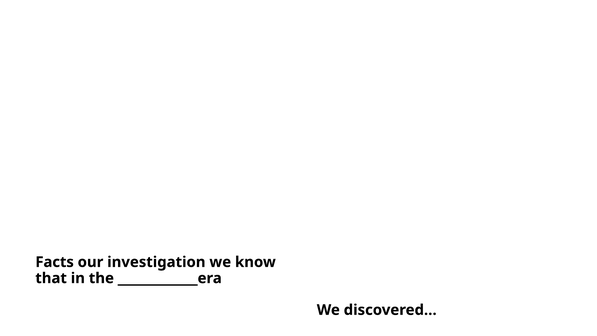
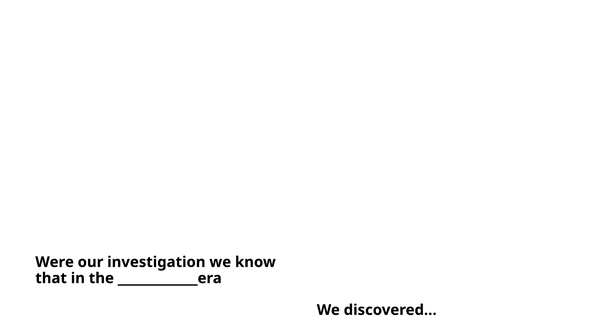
Facts: Facts -> Were (55, 262)
